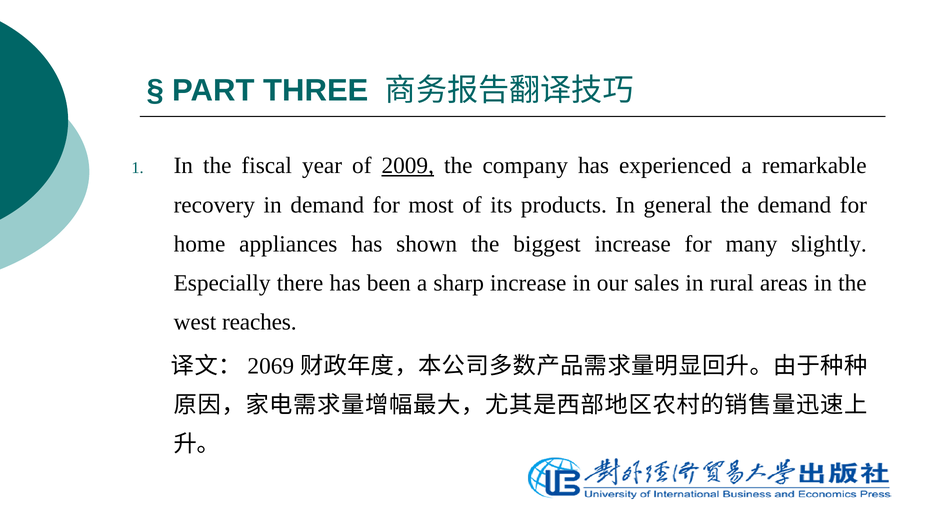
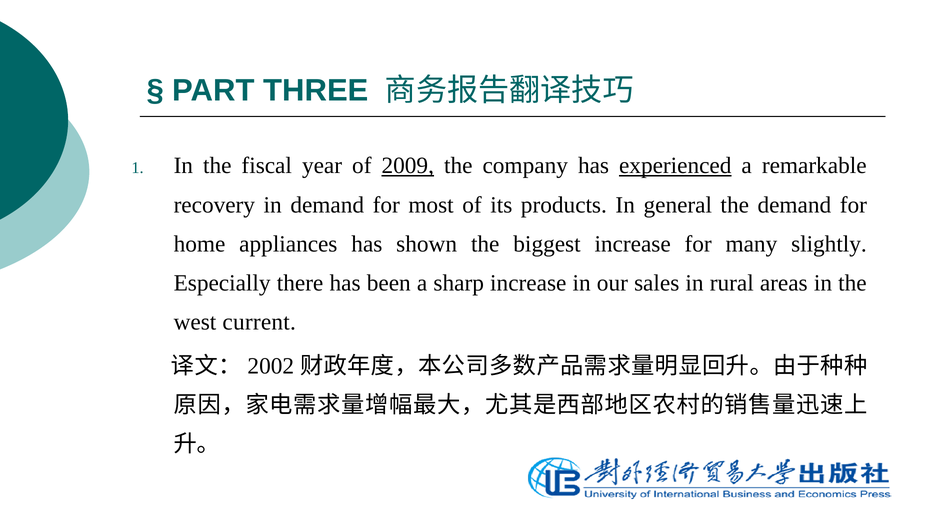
experienced underline: none -> present (675, 166)
reaches: reaches -> current (259, 322)
2069: 2069 -> 2002 (271, 366)
